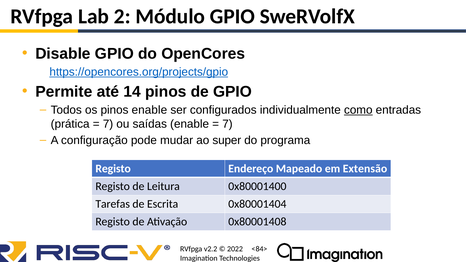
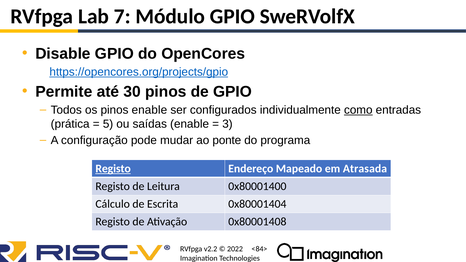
2: 2 -> 7 (122, 17)
14: 14 -> 30 (132, 92)
7: 7 -> 5 (108, 124)
7: 7 -> 3 (227, 124)
super: super -> ponte (227, 140)
Registo underline: none -> present (113, 169)
Extensão: Extensão -> Atrasada (365, 169)
Tarefas: Tarefas -> Cálculo (113, 204)
